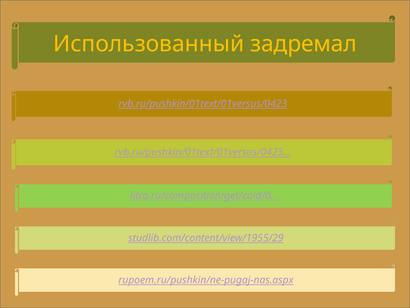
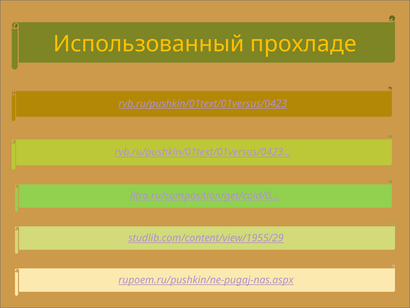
задремал: задремал -> прохладе (303, 44)
